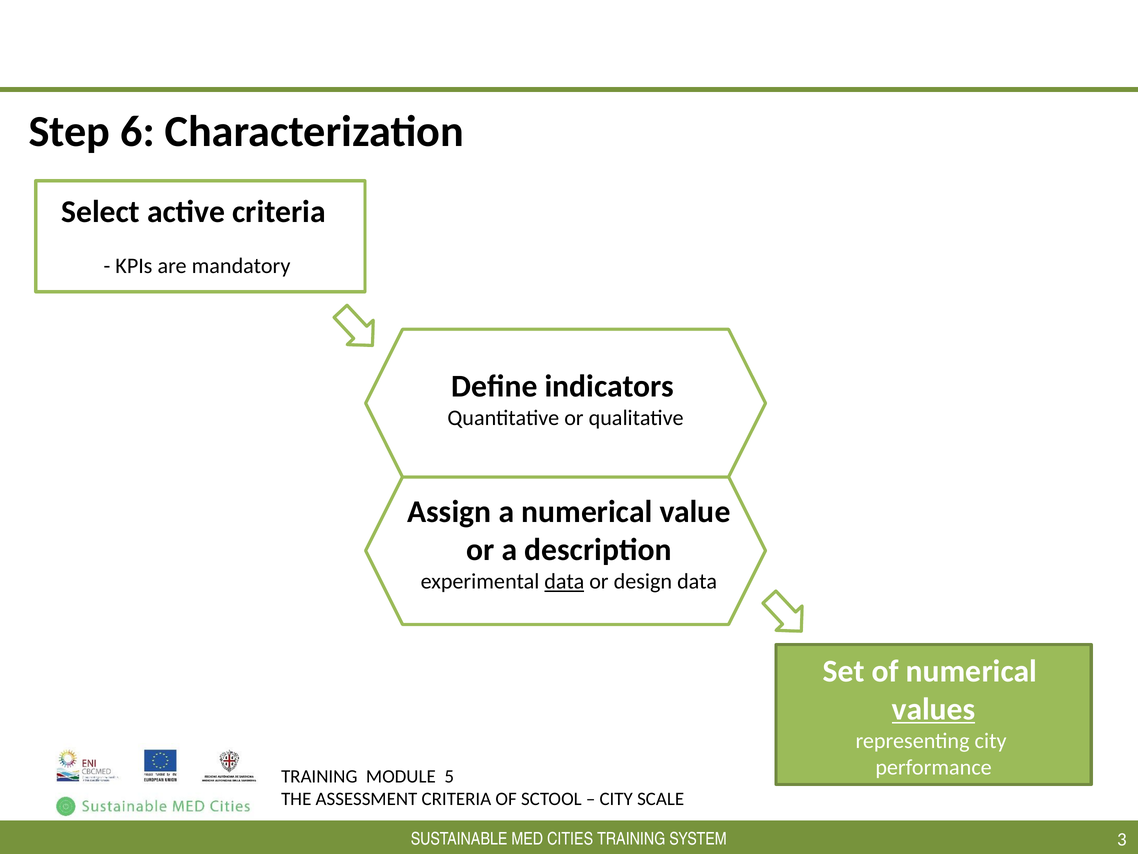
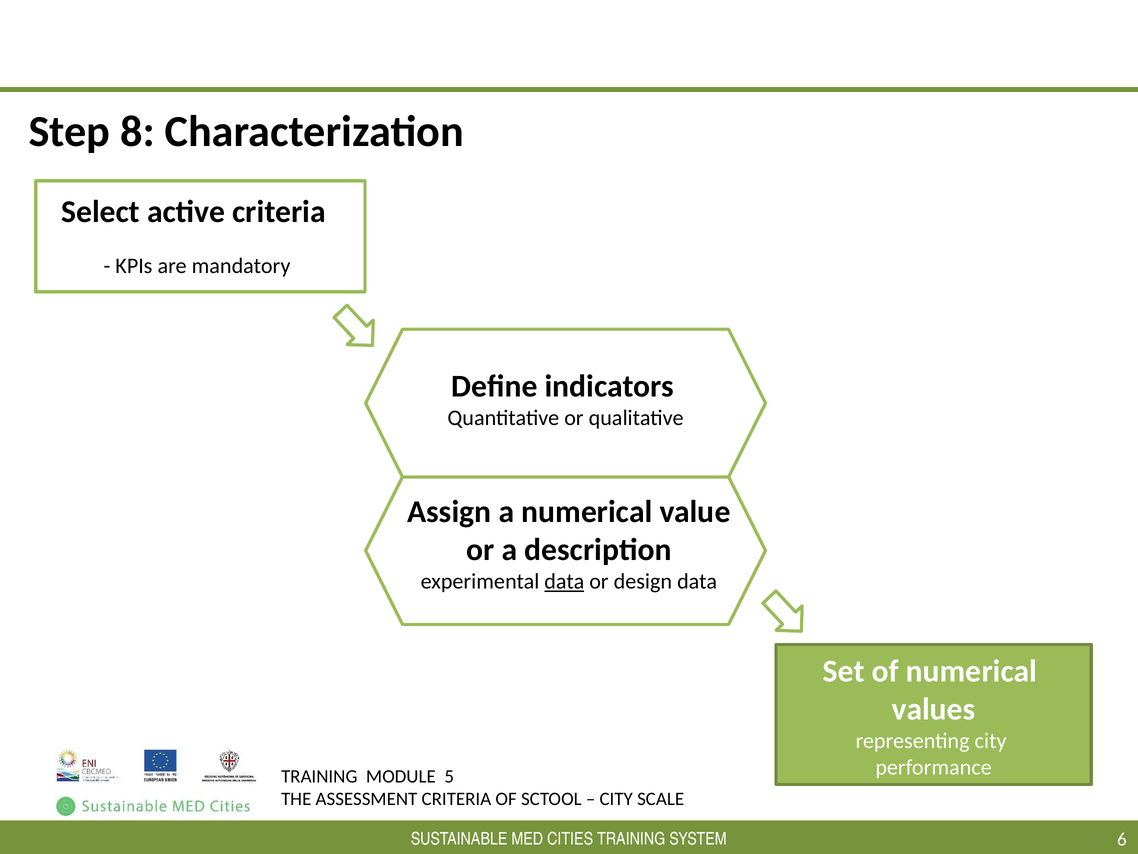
6: 6 -> 8 (137, 131)
values underline: present -> none (934, 709)
3: 3 -> 6 (1122, 839)
